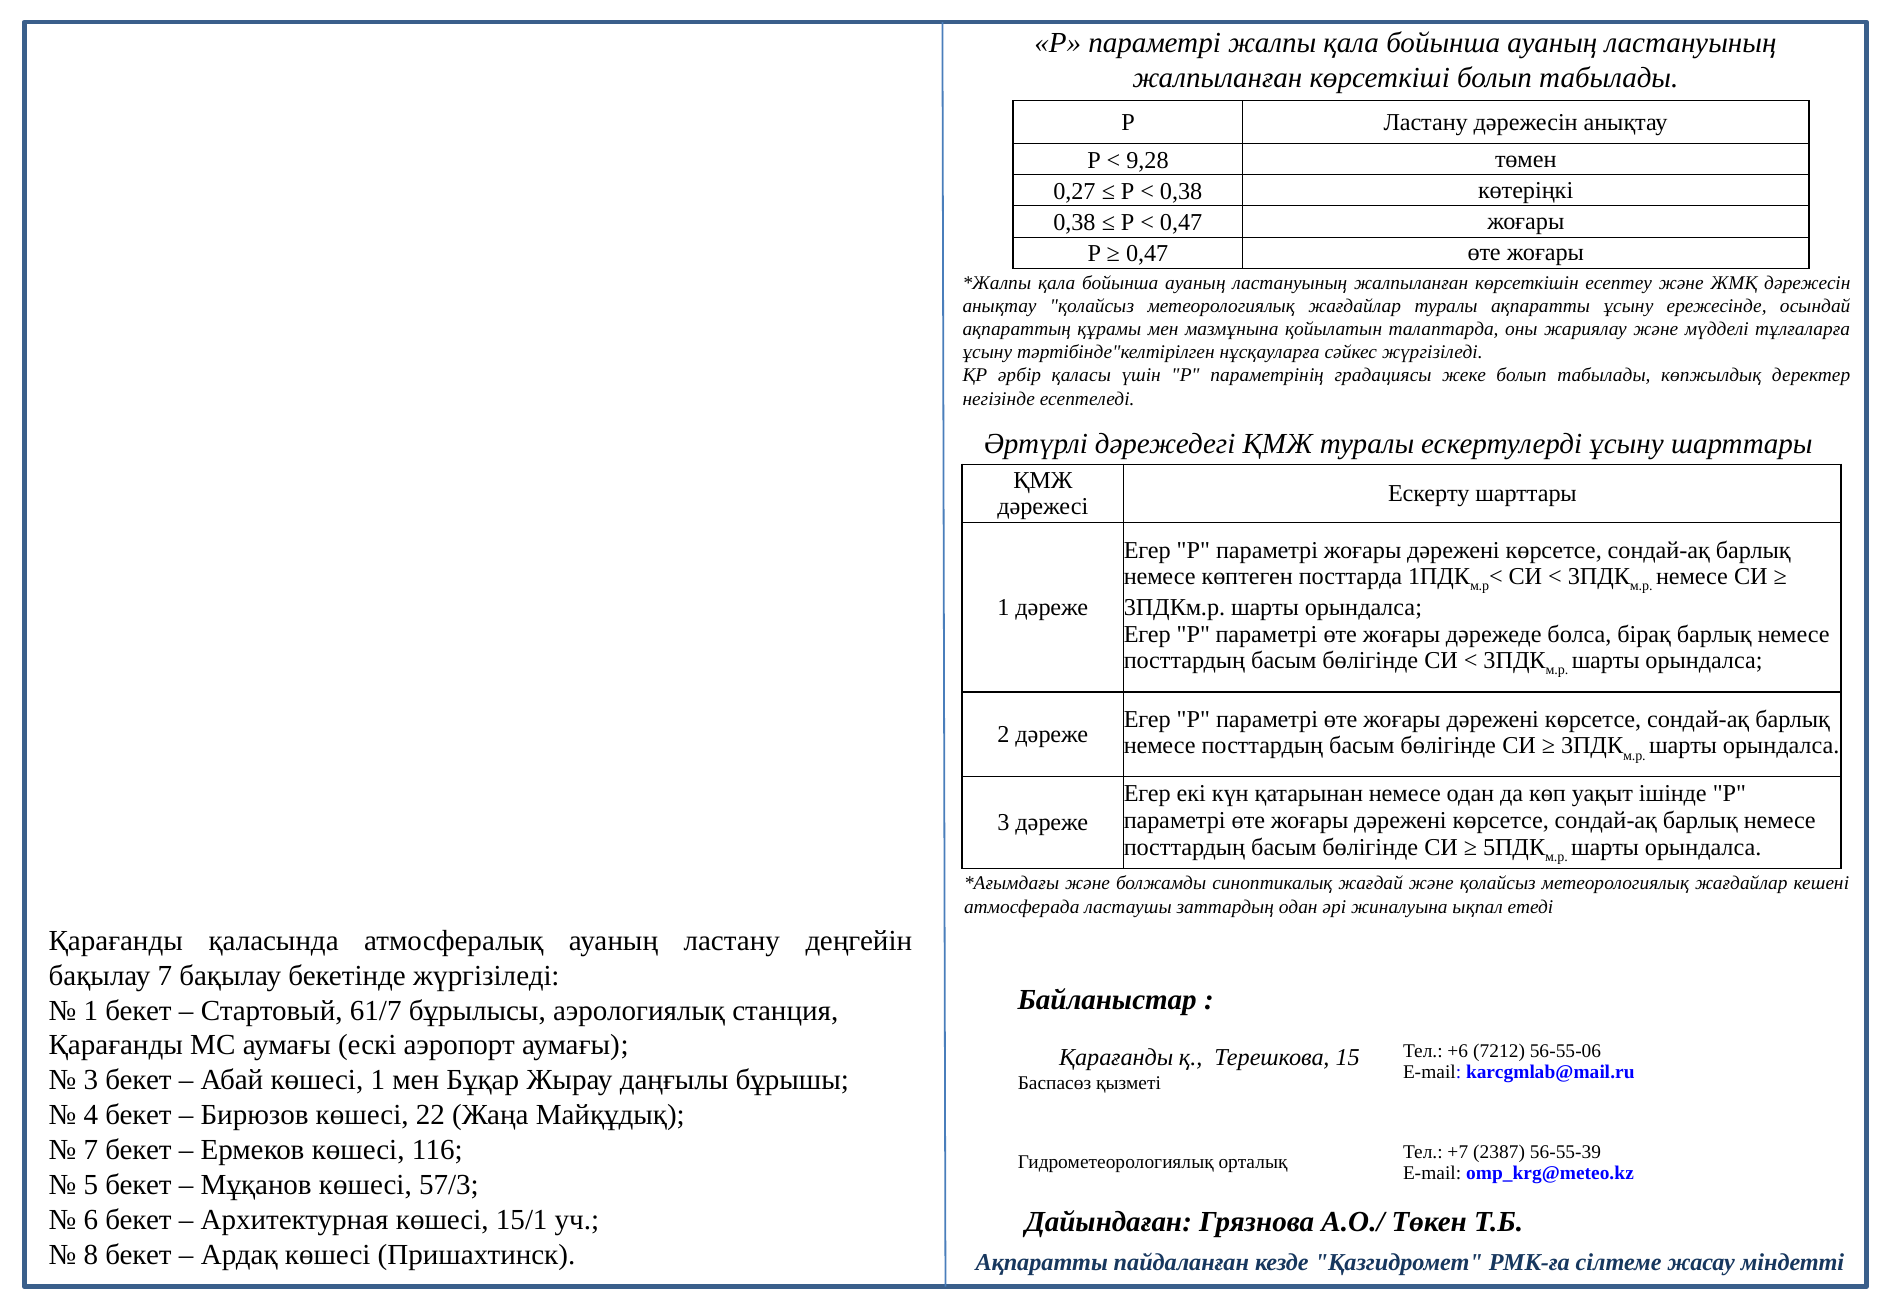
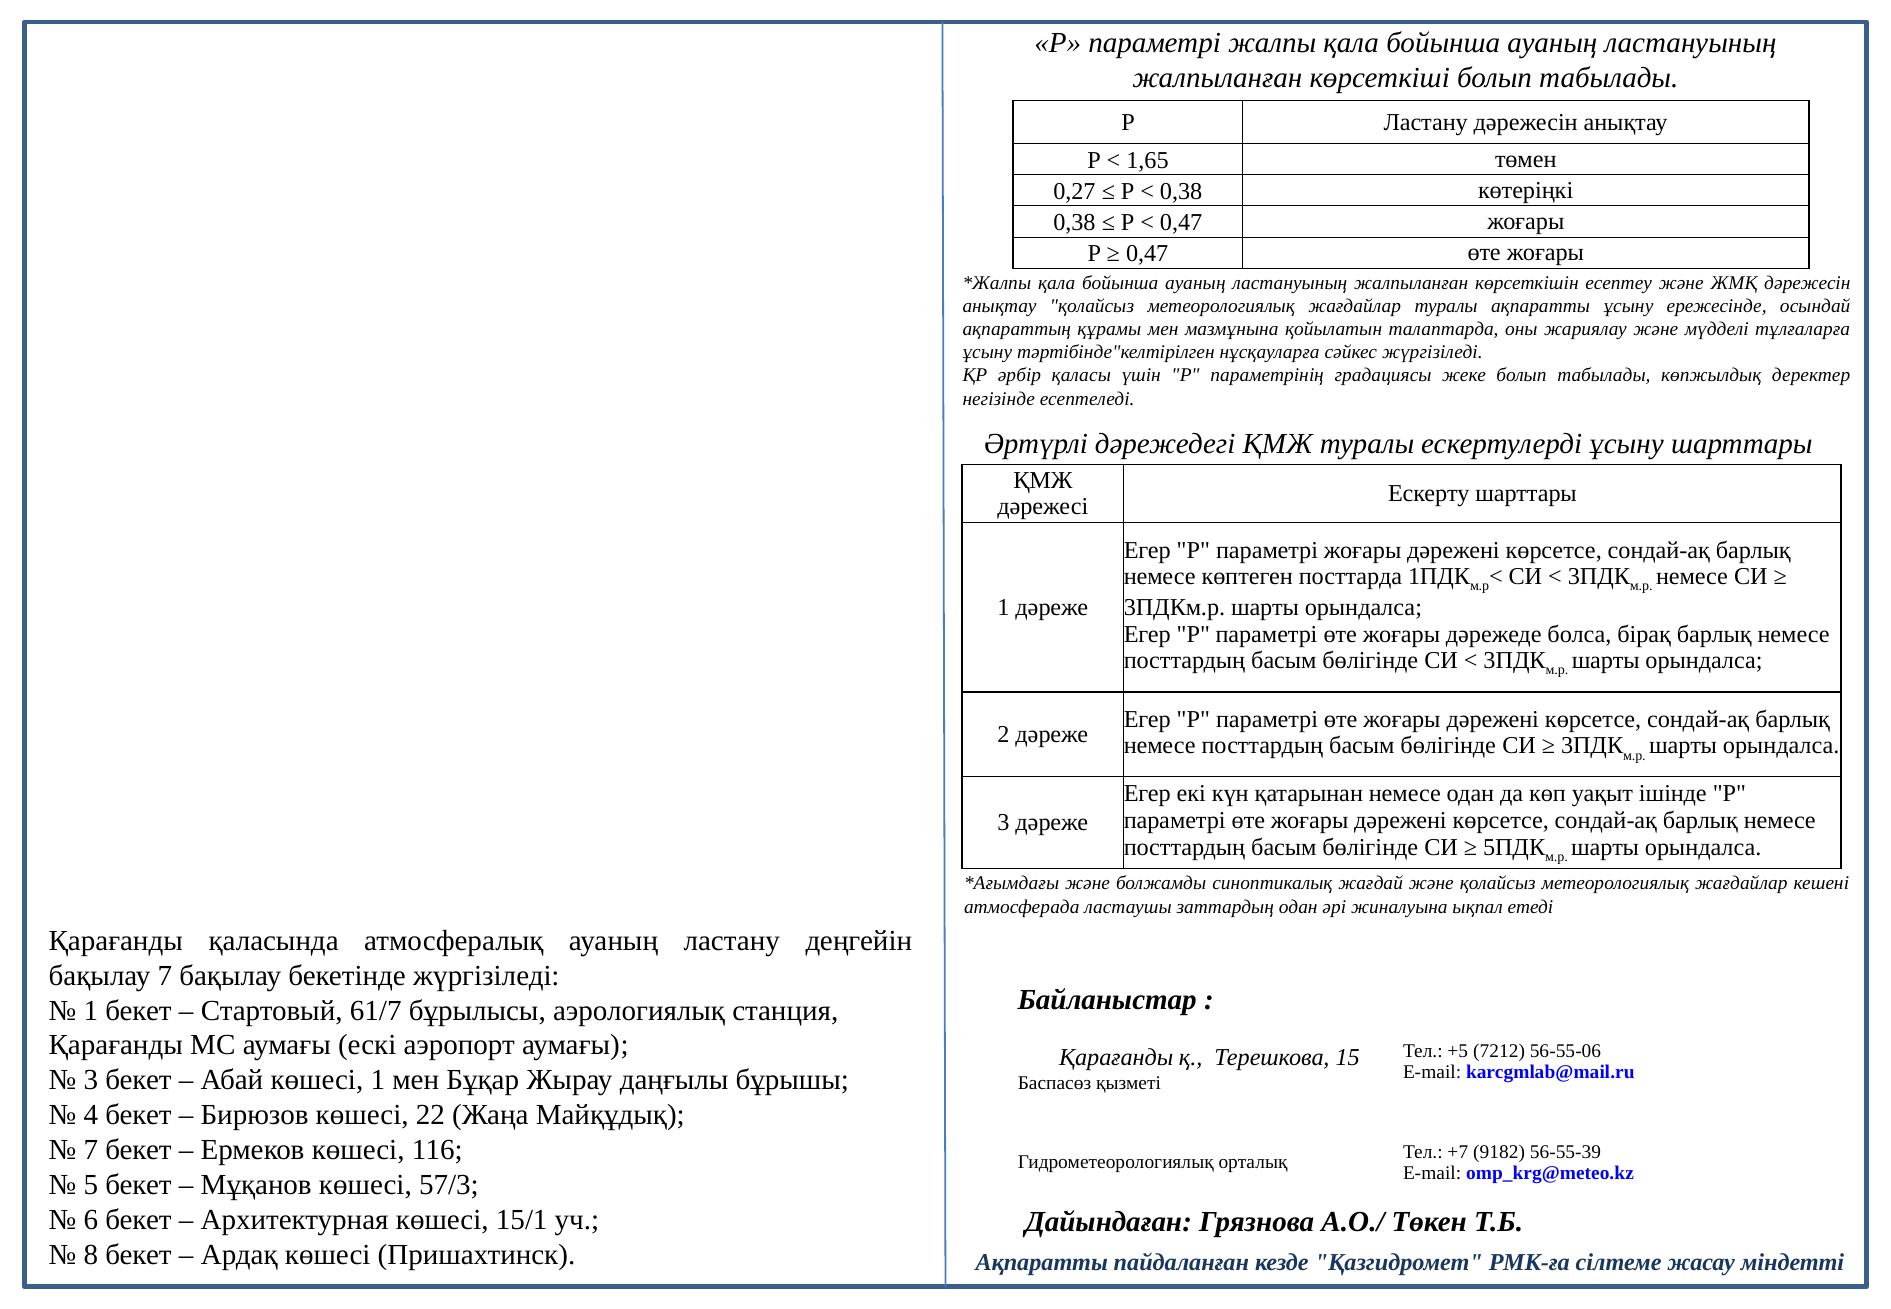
9,28: 9,28 -> 1,65 (1148, 160)
+6: +6 -> +5 (1458, 1051)
2387: 2387 -> 9182 (1499, 1152)
